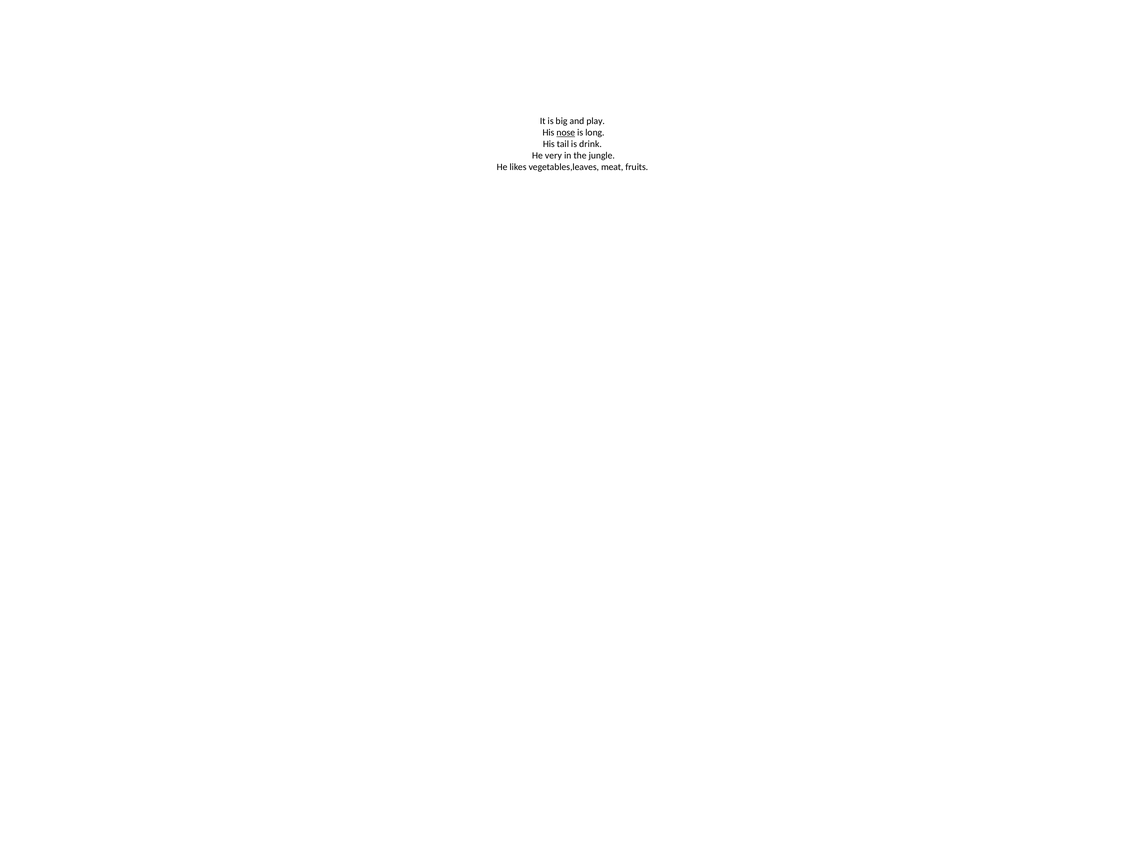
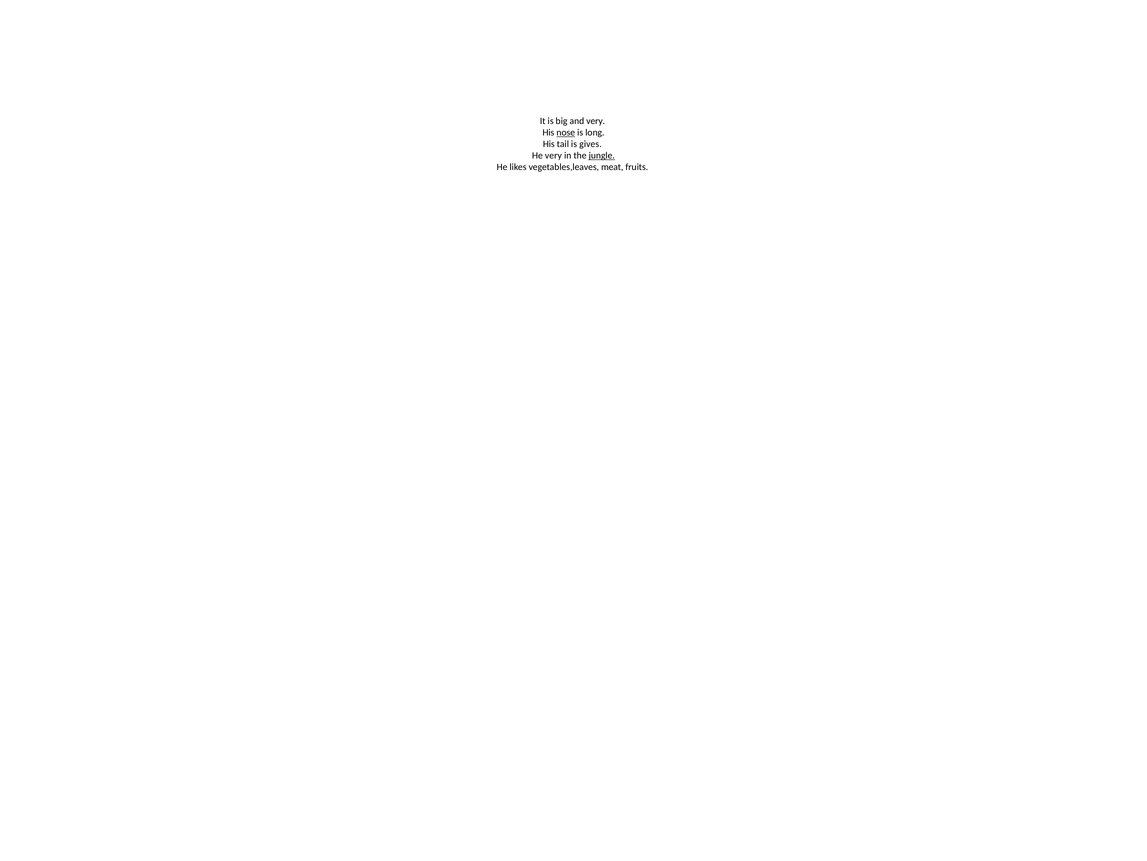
and play: play -> very (596, 121)
drink: drink -> gives (591, 144)
jungle underline: none -> present (602, 155)
